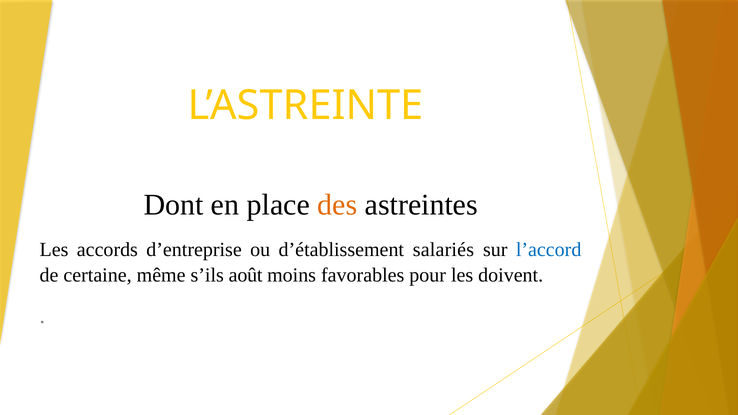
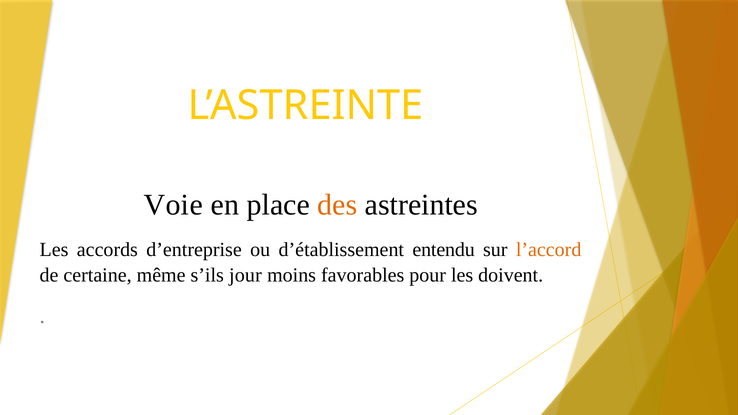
Dont: Dont -> Voie (173, 205)
salariés: salariés -> entendu (444, 250)
l’accord colour: blue -> orange (549, 250)
août: août -> jour (245, 275)
